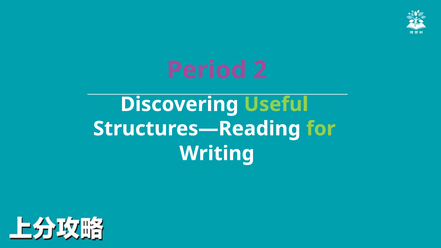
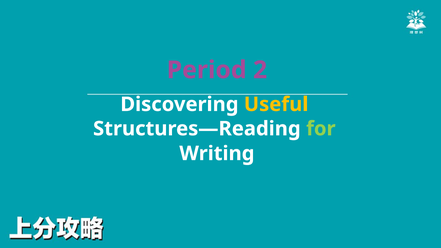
Useful colour: light green -> yellow (276, 104)
